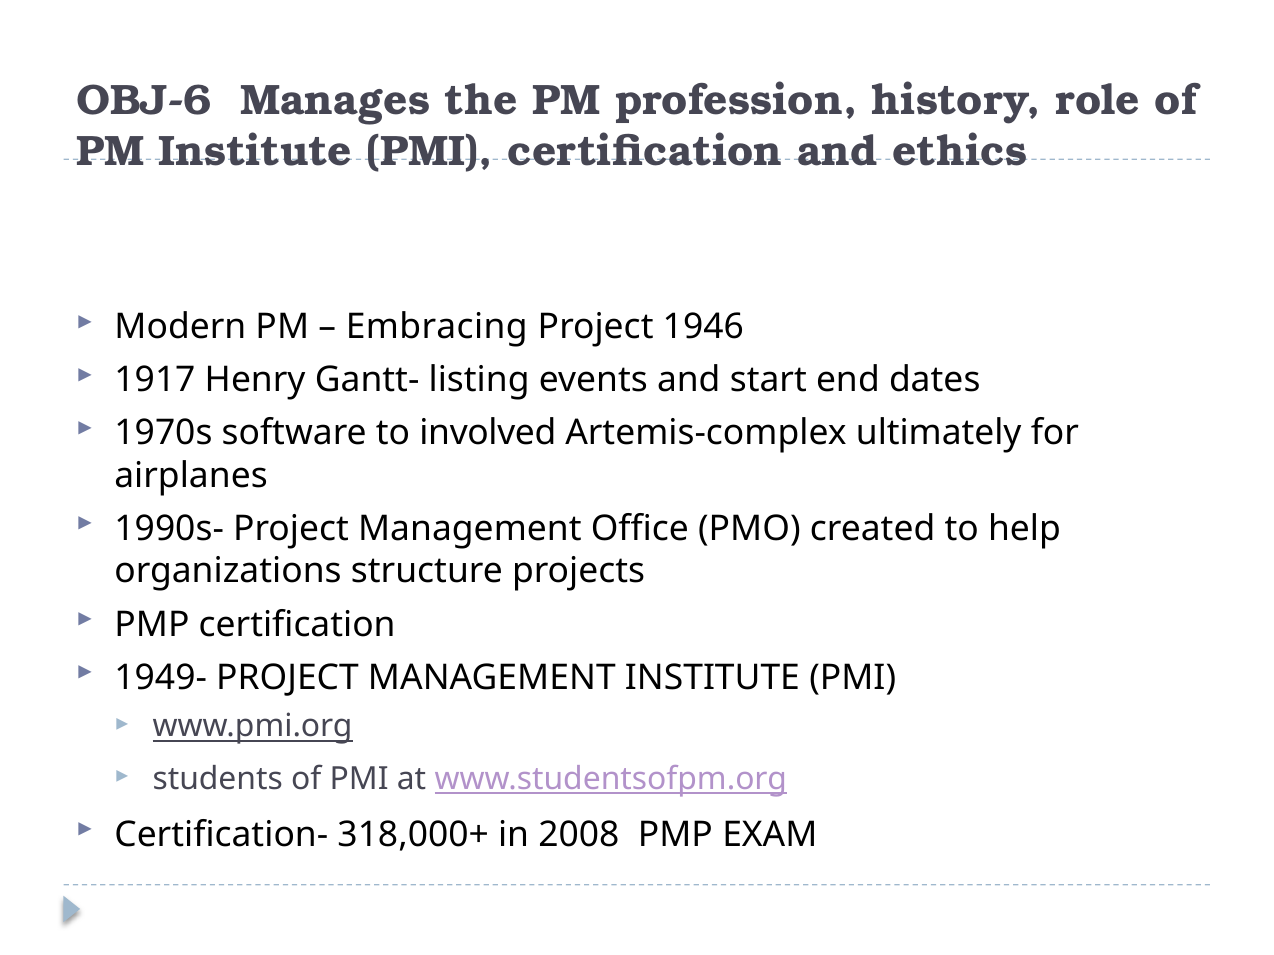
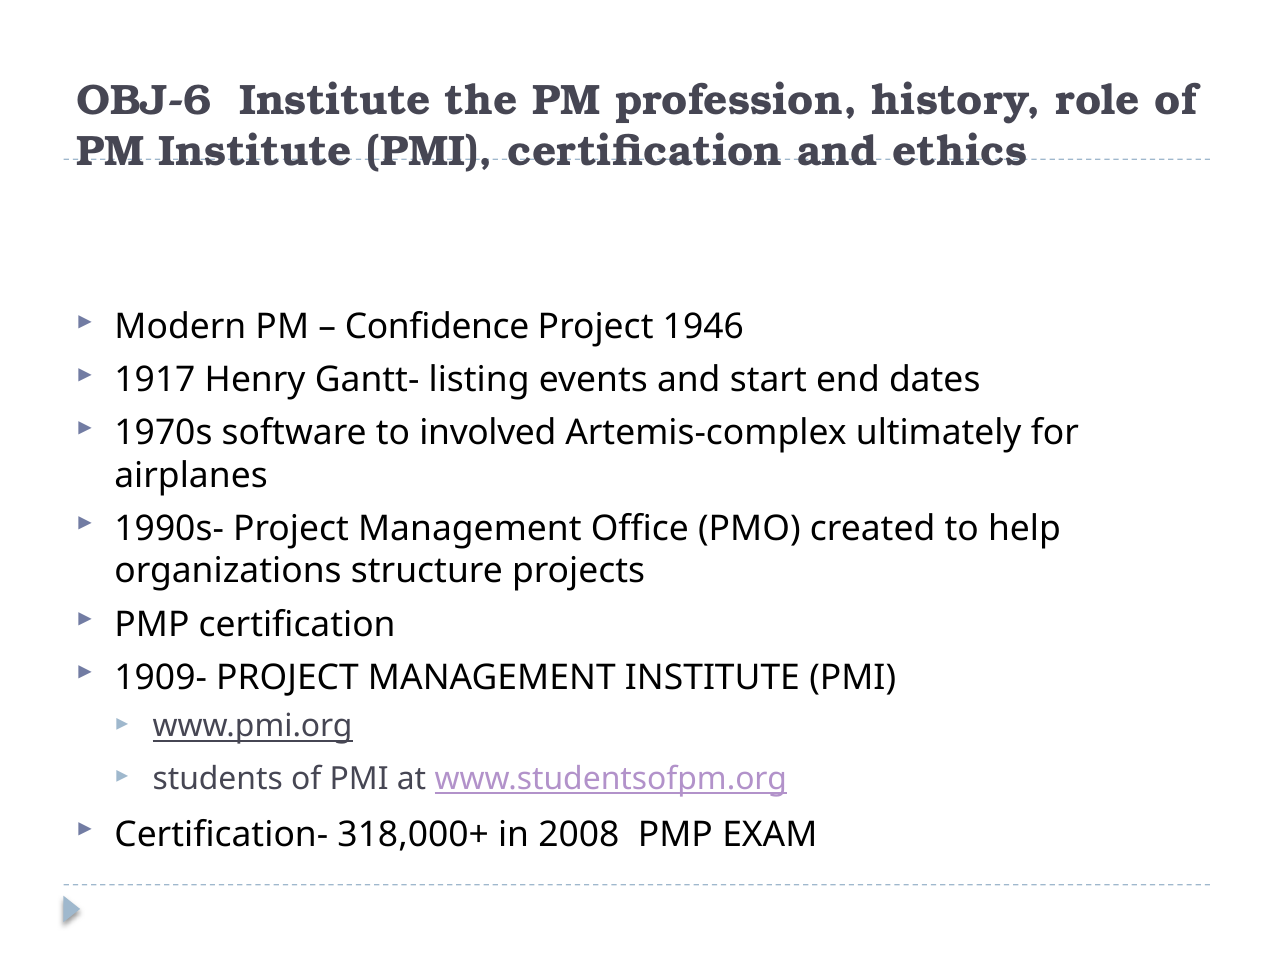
OBJ-6 Manages: Manages -> Institute (336, 101)
Embracing: Embracing -> Confidence (437, 327)
1949-: 1949- -> 1909- (161, 678)
